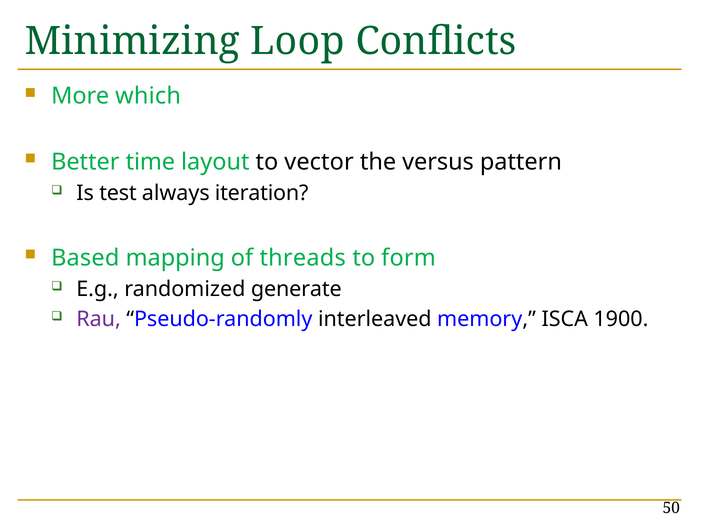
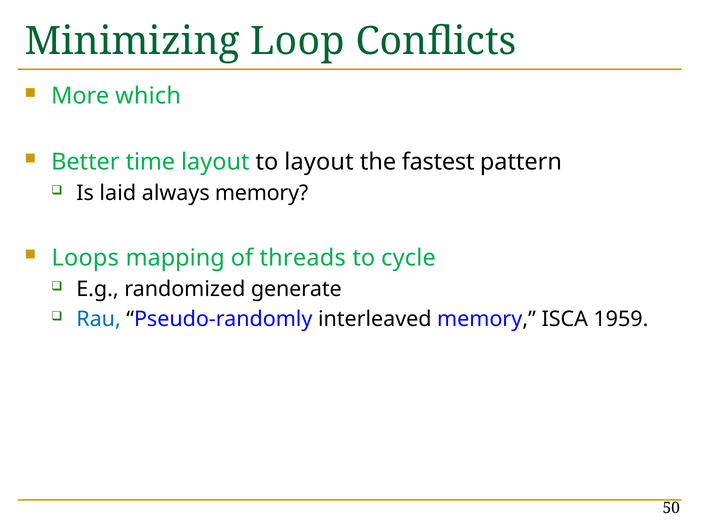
to vector: vector -> layout (319, 162)
versus: versus -> fastest (438, 162)
test: test -> laid (118, 193)
always iteration: iteration -> memory (262, 193)
Based: Based -> Loops (85, 258)
form: form -> cycle (409, 258)
Rau colour: purple -> blue (99, 319)
1900: 1900 -> 1959 (621, 319)
